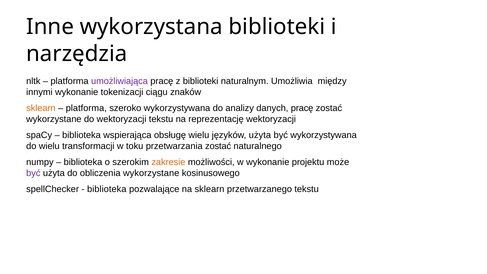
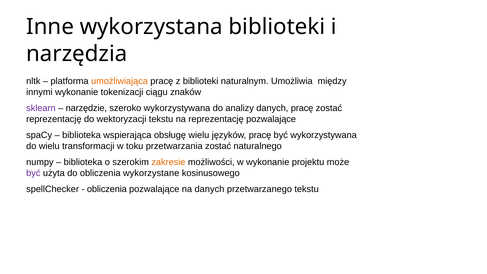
umożliwiająca colour: purple -> orange (119, 81)
sklearn colour: orange -> purple (41, 108)
platforma: platforma -> narzędzie (86, 108)
wykorzystane: wykorzystane -> reprezentację (54, 119)
reprezentację wektoryzacji: wektoryzacji -> pozwalające (271, 119)
języków użyta: użyta -> pracę (260, 135)
biblioteka: biblioteka -> obliczenia (107, 189)
na sklearn: sklearn -> danych (209, 189)
